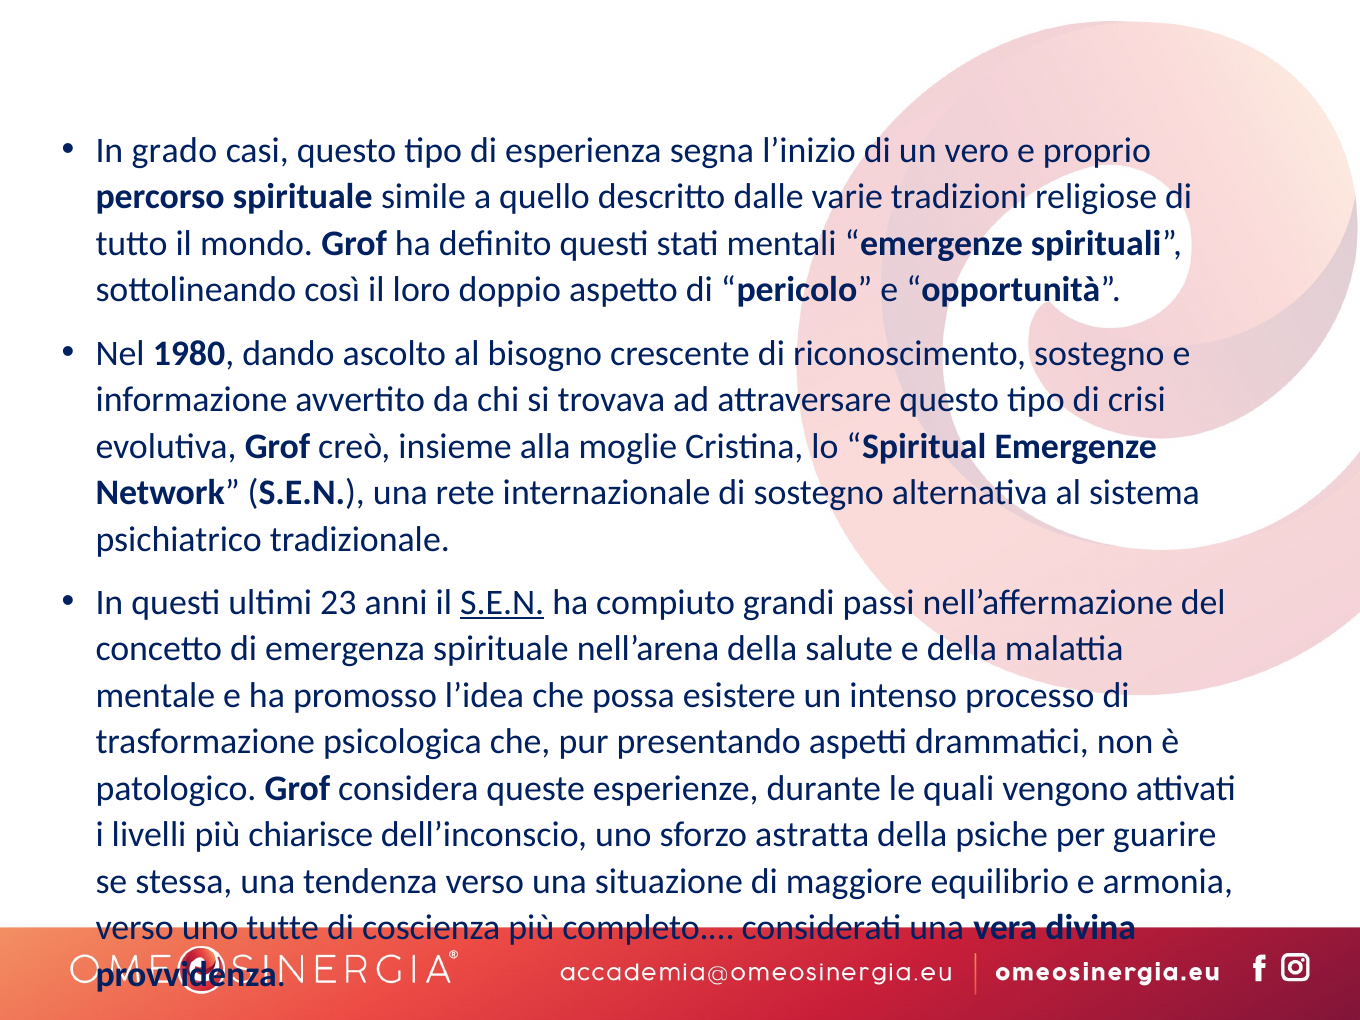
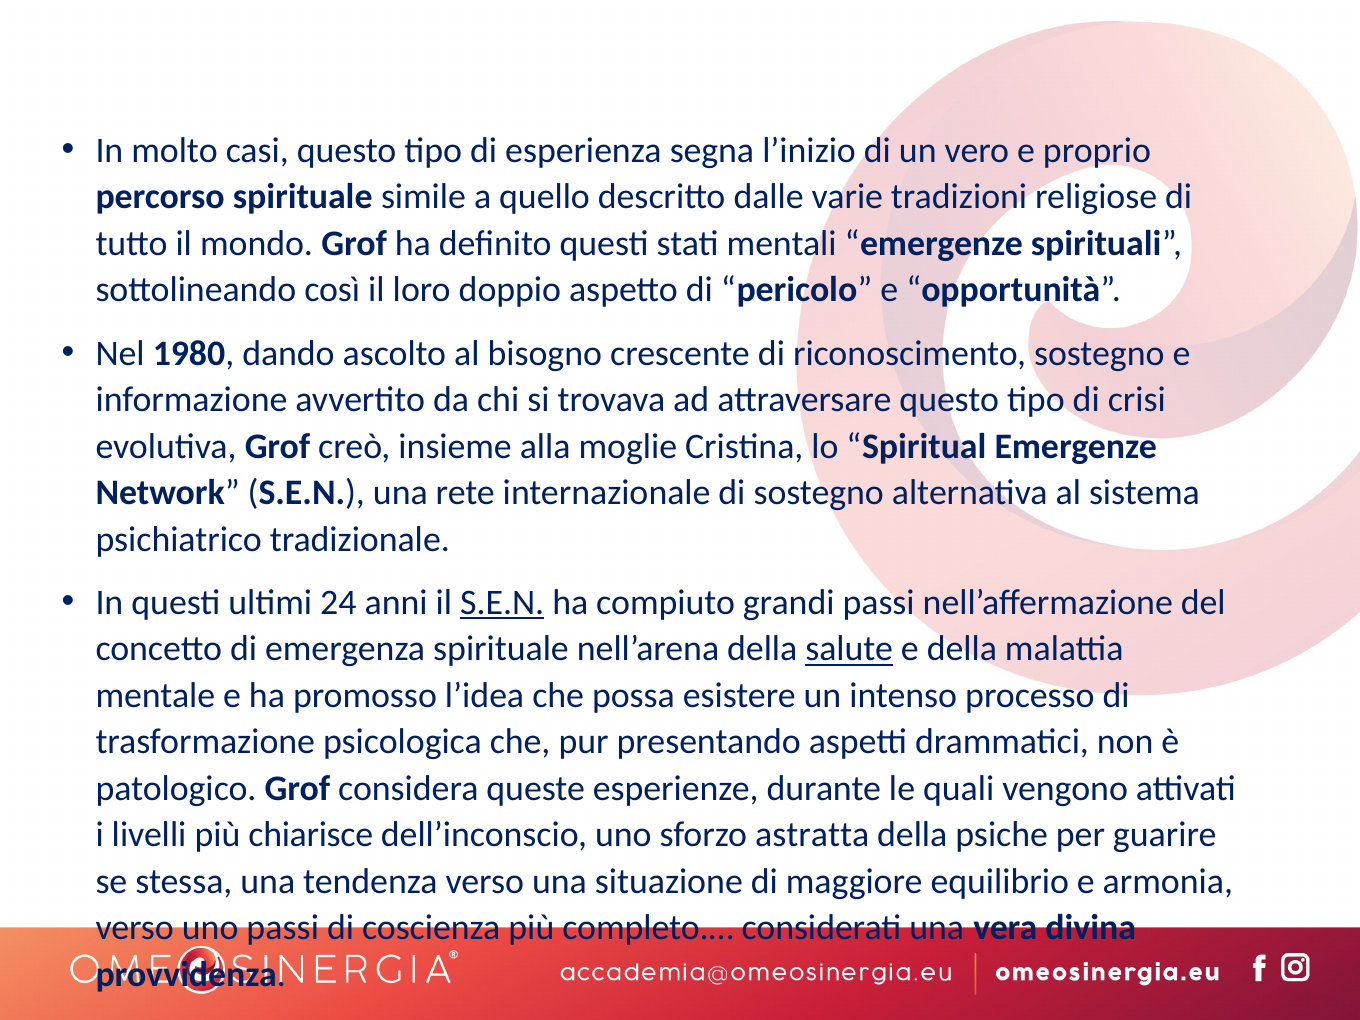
grado: grado -> molto (175, 150)
23: 23 -> 24 (338, 603)
salute underline: none -> present (849, 649)
uno tutte: tutte -> passi (283, 928)
